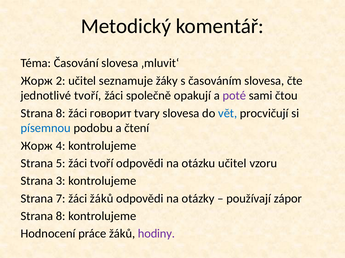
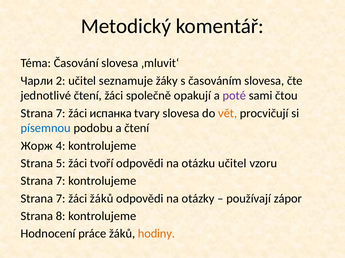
Жорж: Жорж -> Чарли (37, 81)
jednotlivé tvoří: tvoří -> čtení (88, 96)
8: 8 -> 7 (61, 114)
говорит: говорит -> испанка (111, 114)
vět colour: blue -> orange (228, 114)
3: 3 -> 7 (61, 181)
hodiny colour: purple -> orange (156, 234)
